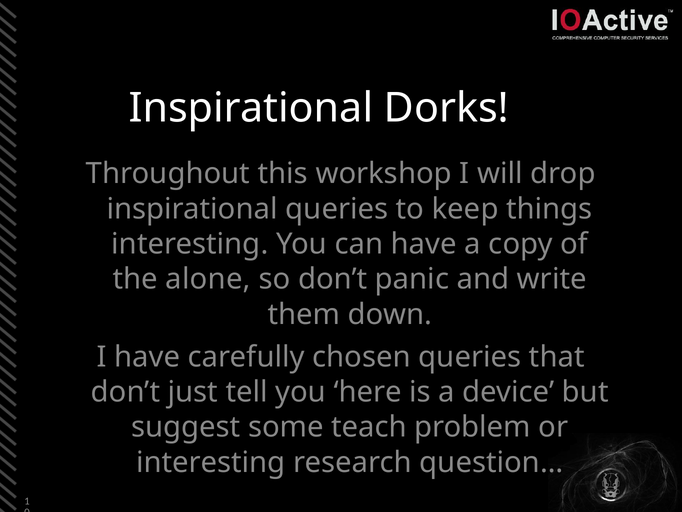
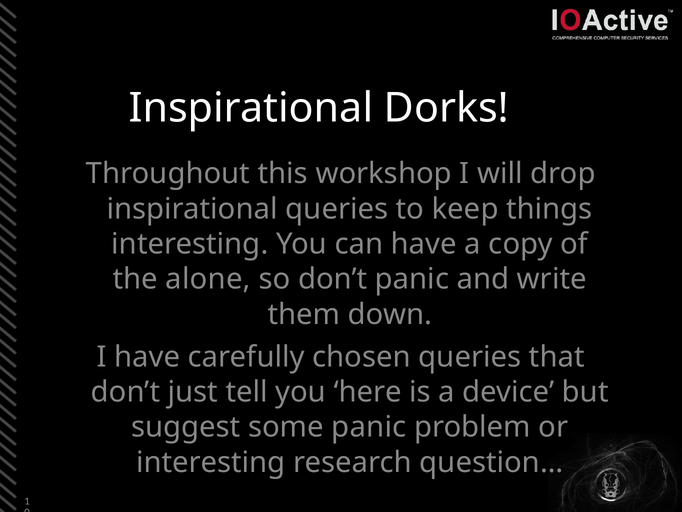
some teach: teach -> panic (369, 427)
